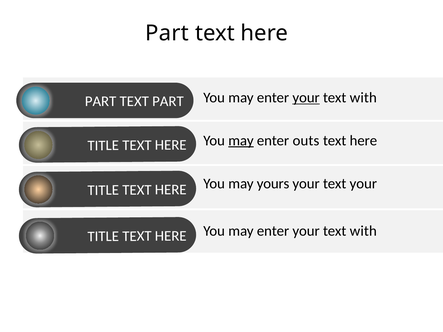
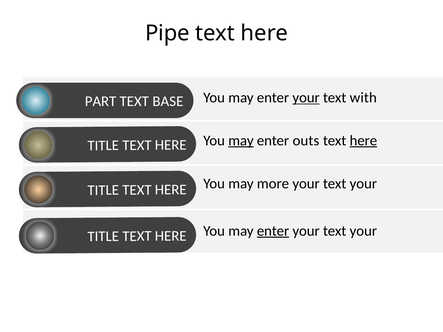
Part: Part -> Pipe (167, 33)
TEXT PART: PART -> BASE (168, 102)
here underline: none -> present (363, 141)
yours: yours -> more (273, 184)
enter underline: none -> present (273, 231)
with: with -> your (363, 231)
